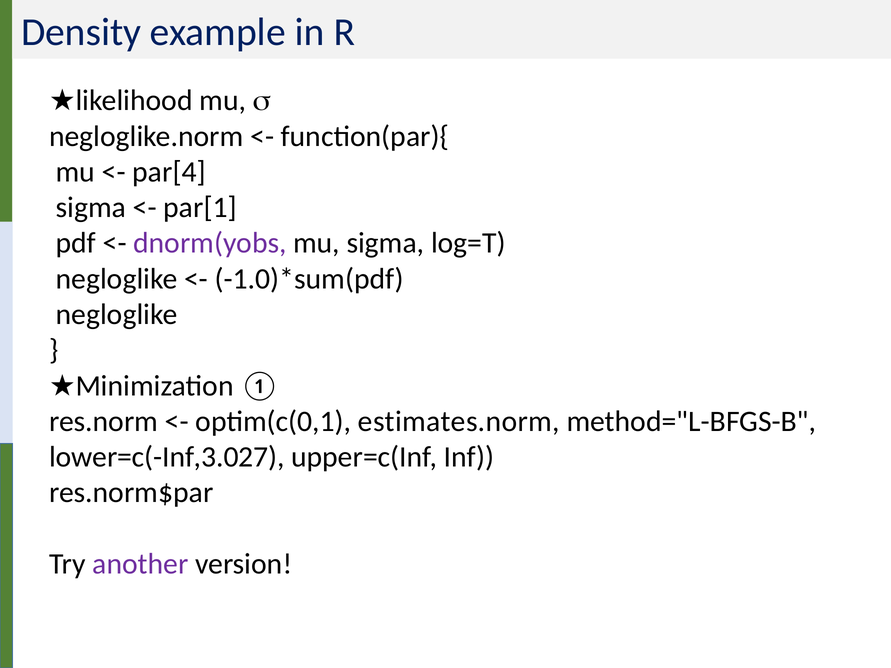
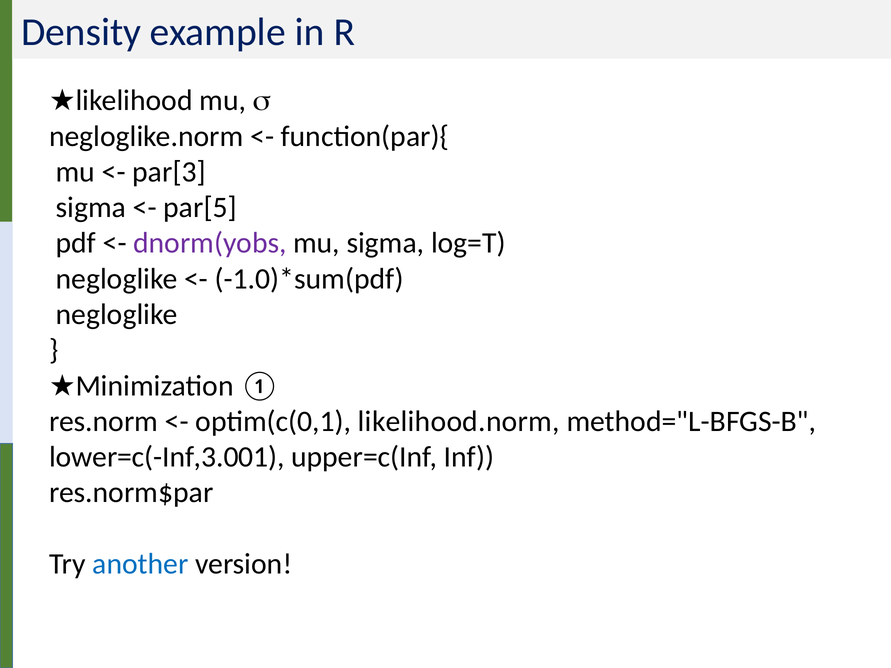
par[4: par[4 -> par[3 (169, 172)
par[1: par[1 -> par[5 (200, 208)
estimates.norm: estimates.norm -> likelihood.norm (459, 421)
lower=c(-Inf,3.027: lower=c(-Inf,3.027 -> lower=c(-Inf,3.001 (167, 457)
another colour: purple -> blue (140, 564)
